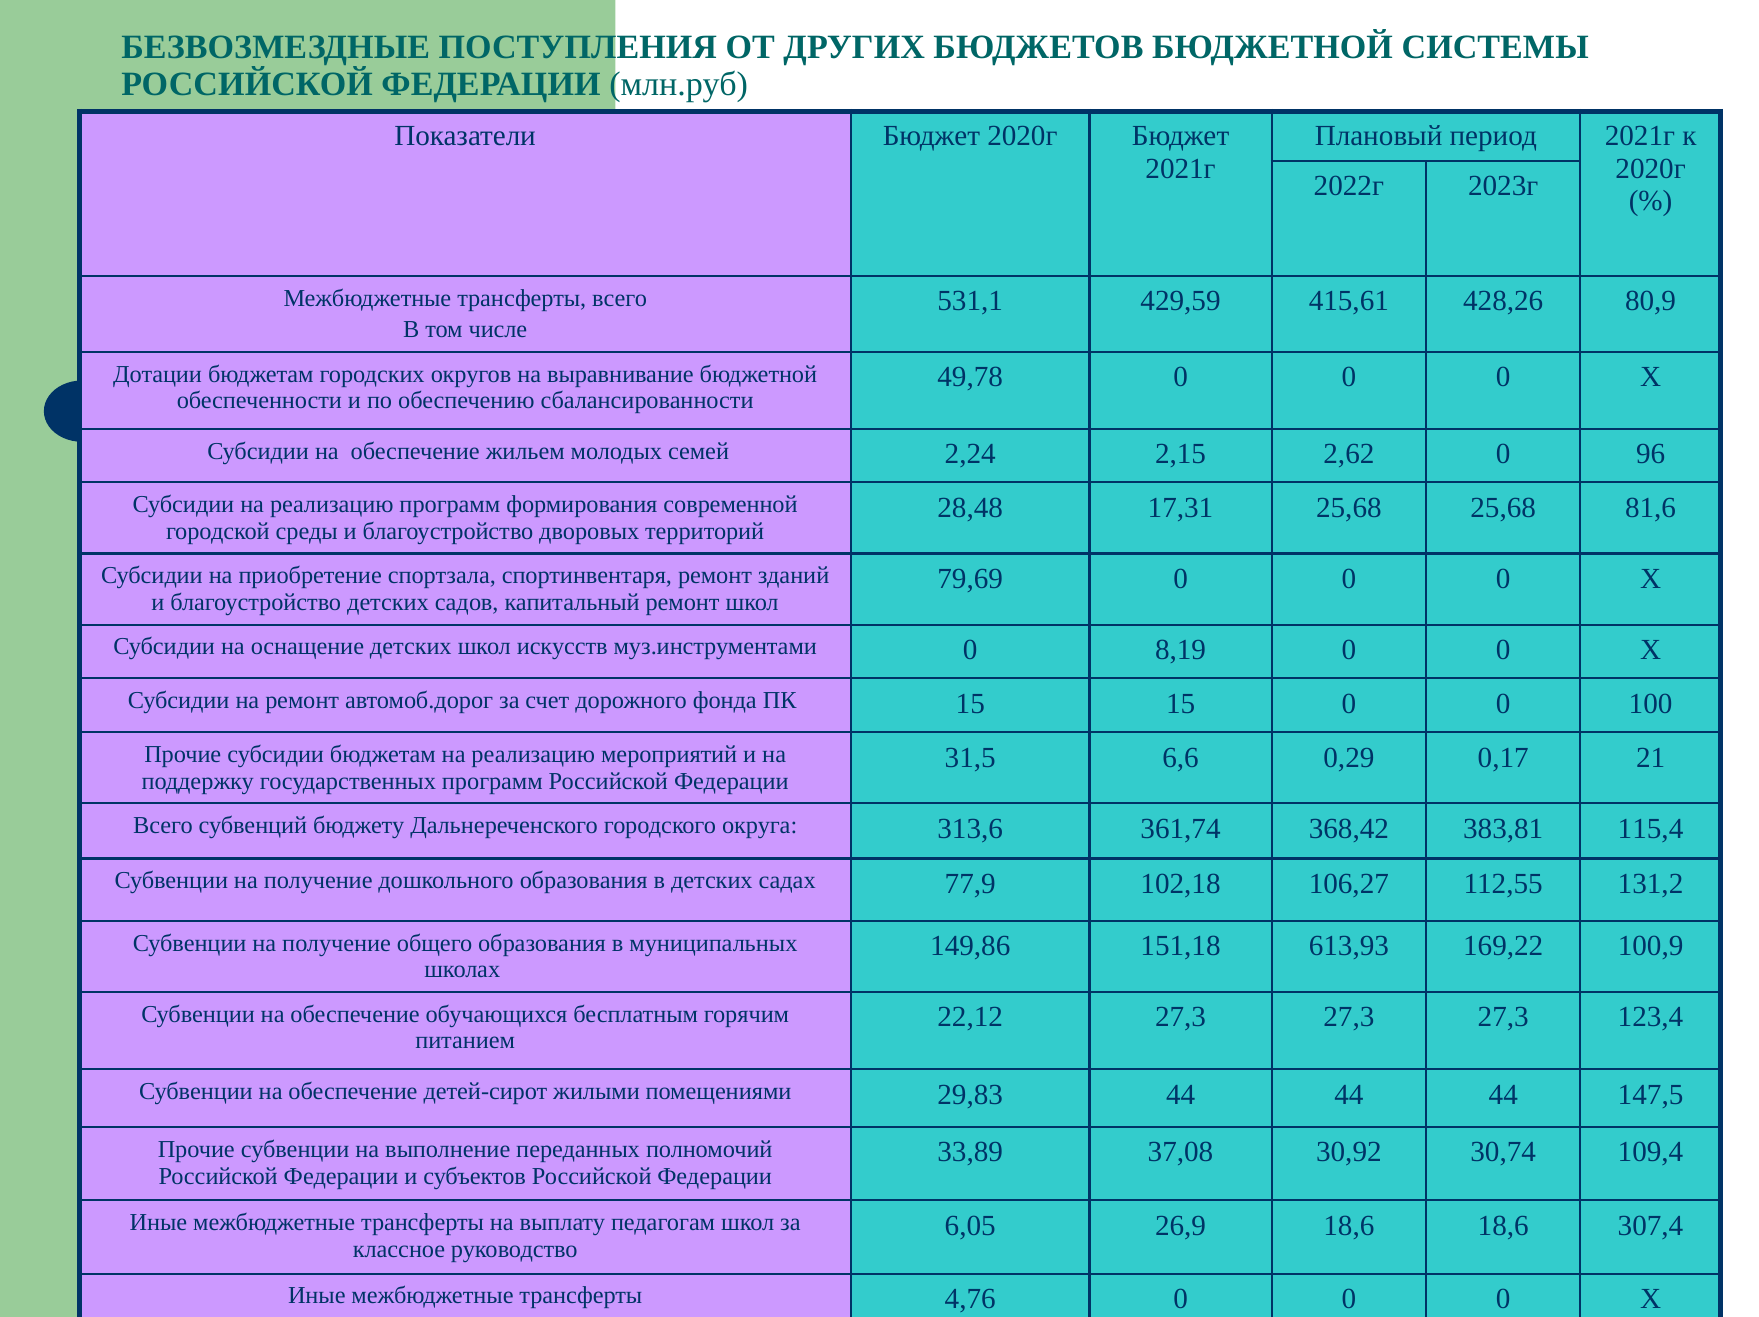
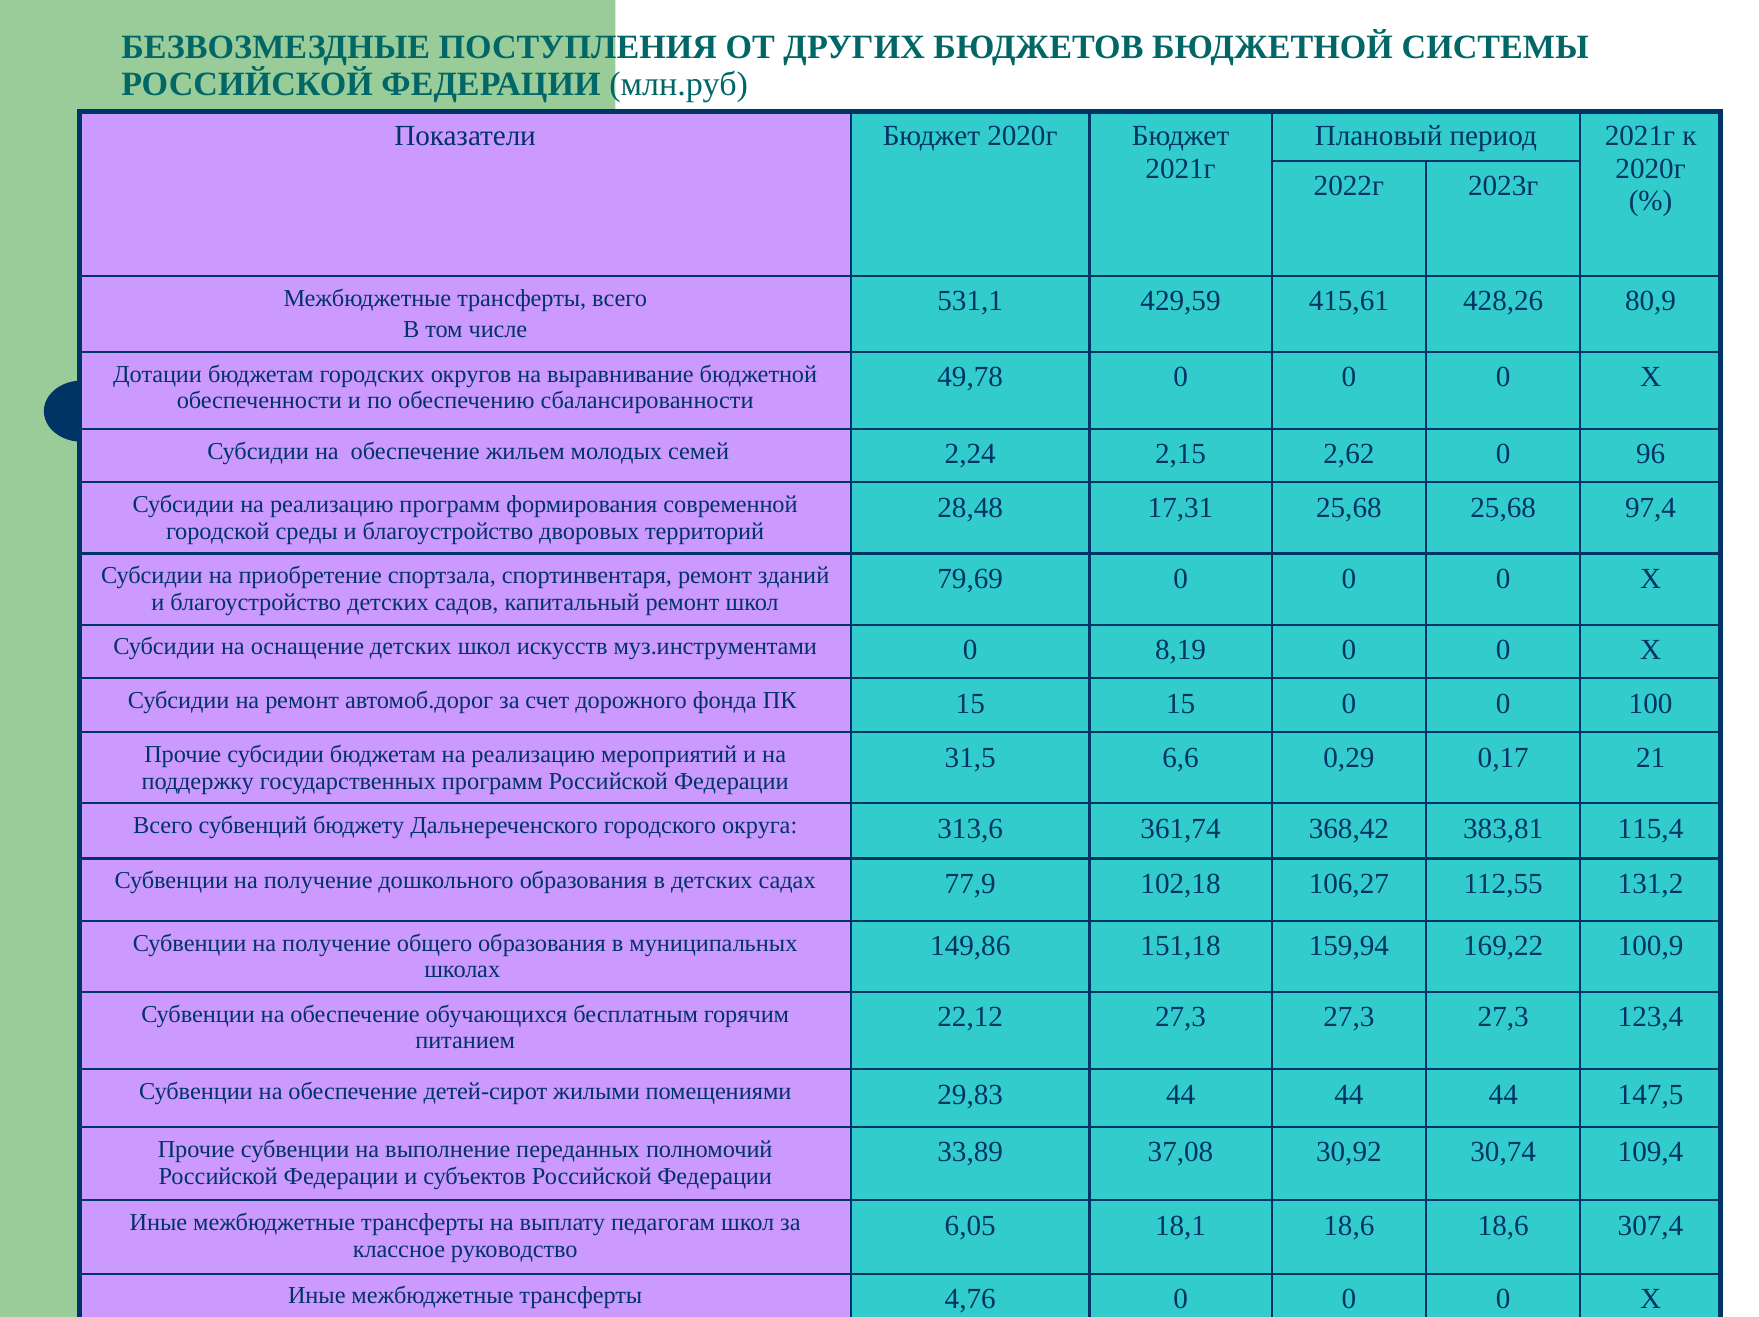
81,6: 81,6 -> 97,4 (1651, 508)
613,93: 613,93 -> 159,94 (1349, 946)
26,9: 26,9 -> 18,1 (1181, 1226)
